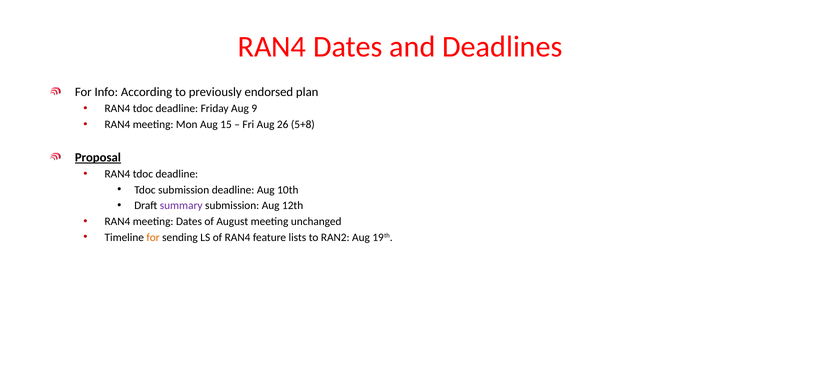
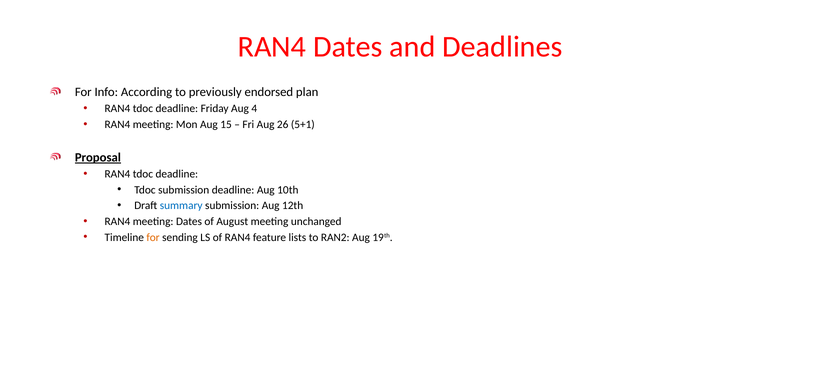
9: 9 -> 4 (254, 109)
5+8: 5+8 -> 5+1 (303, 124)
summary colour: purple -> blue (181, 206)
